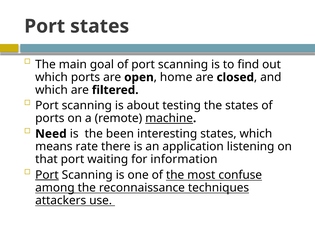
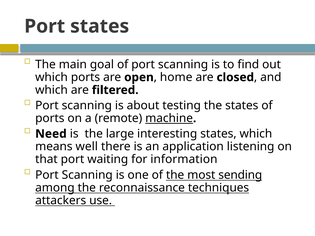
been: been -> large (120, 134)
rate: rate -> well (87, 147)
Port underline: present -> none (47, 175)
confuse: confuse -> sending (240, 175)
